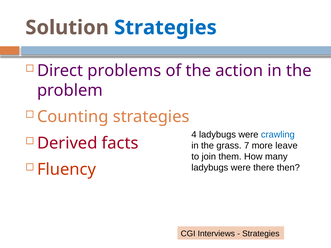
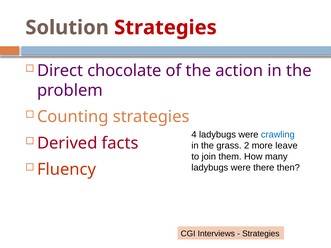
Strategies colour: blue -> red (165, 28)
problems: problems -> chocolate (124, 71)
7: 7 -> 2 (247, 146)
